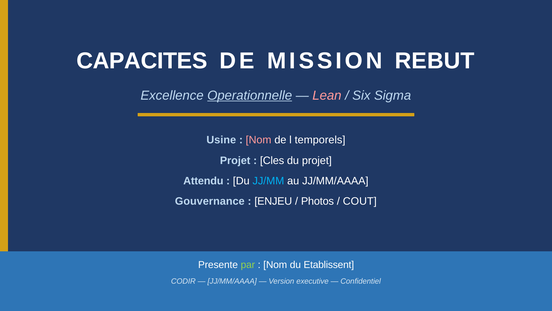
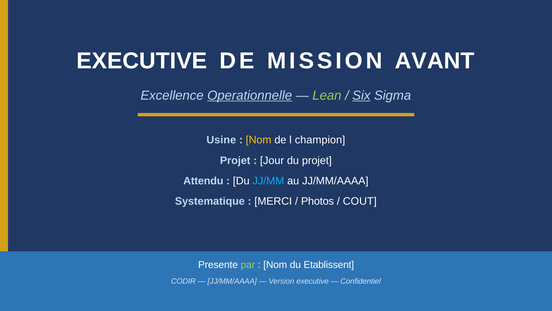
CAPACITES: CAPACITES -> EXECUTIVE (142, 61)
REBUT: REBUT -> AVANT (435, 61)
Lean colour: pink -> light green (327, 95)
Six underline: none -> present (361, 95)
Nom colour: pink -> yellow (259, 140)
temporels: temporels -> champion (320, 140)
Cles: Cles -> Jour (272, 160)
Gouvernance: Gouvernance -> Systematique (210, 201)
ENJEU: ENJEU -> MERCI (273, 201)
